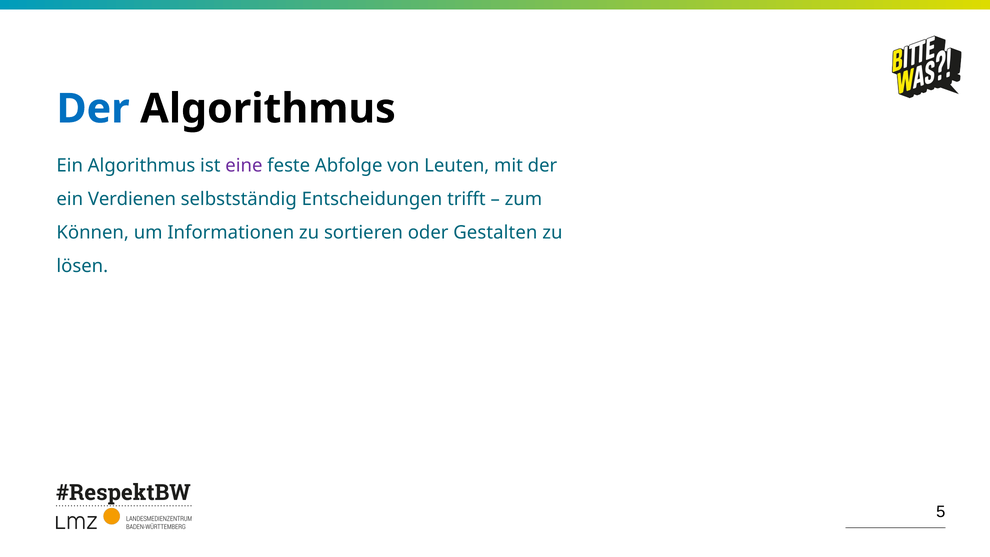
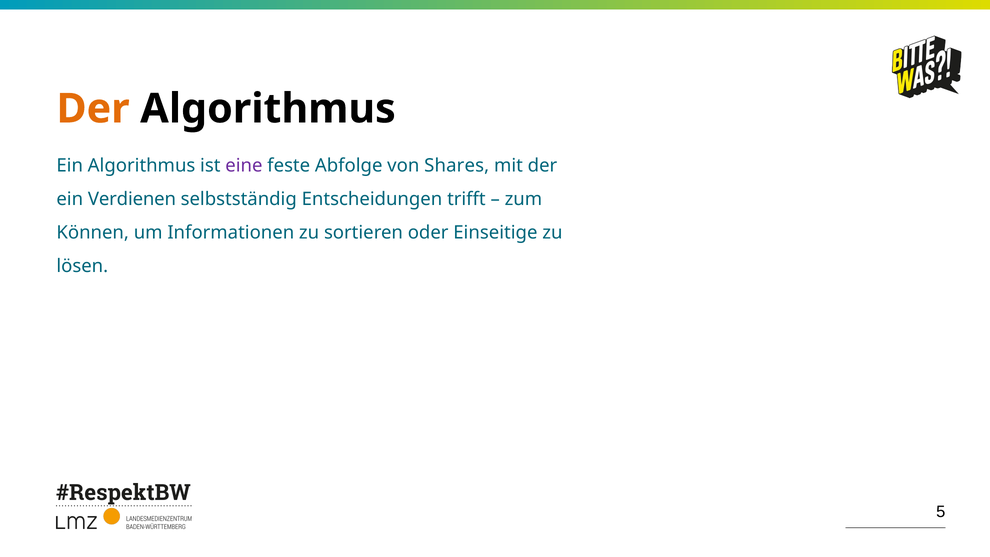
Der colour: blue -> orange (93, 109)
Leuten: Leuten -> Shares (457, 166)
Gestalten: Gestalten -> Einseitige (495, 232)
